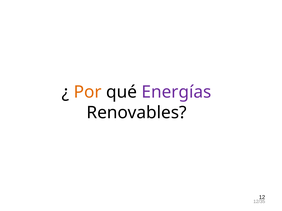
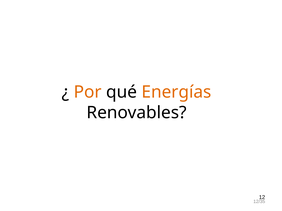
Energías colour: purple -> orange (176, 92)
